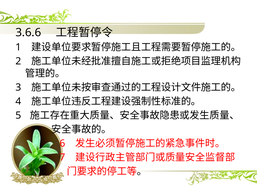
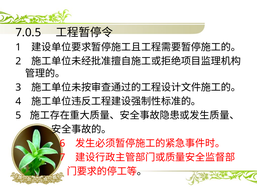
3.6.6: 3.6.6 -> 7.0.5 (28, 32)
